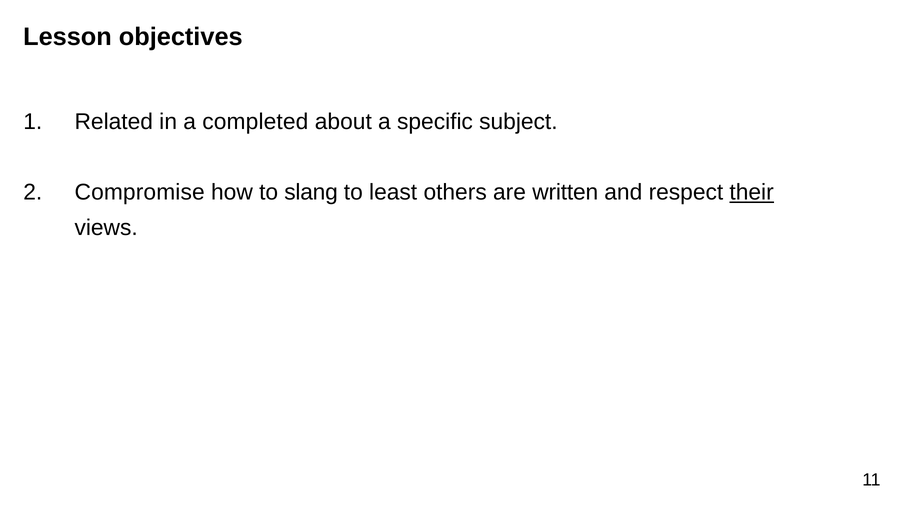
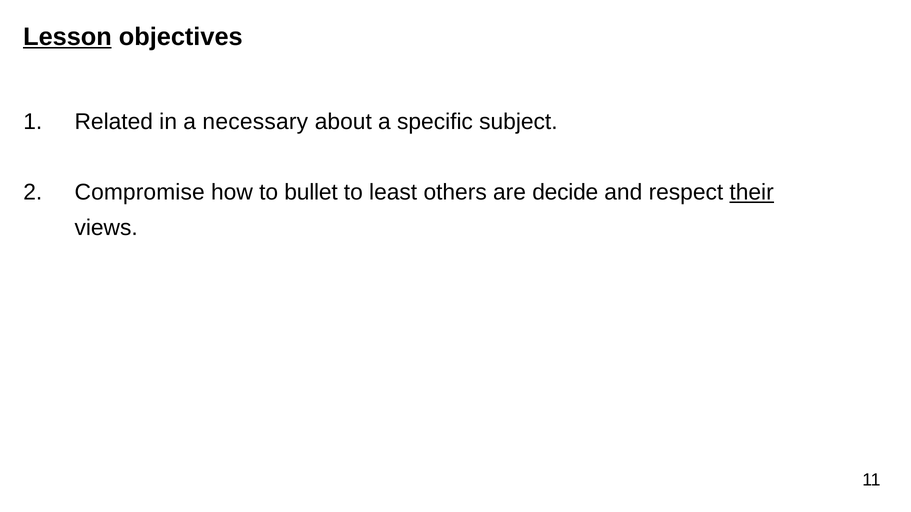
Lesson underline: none -> present (67, 37)
completed: completed -> necessary (255, 122)
slang: slang -> bullet (311, 193)
written: written -> decide (565, 193)
